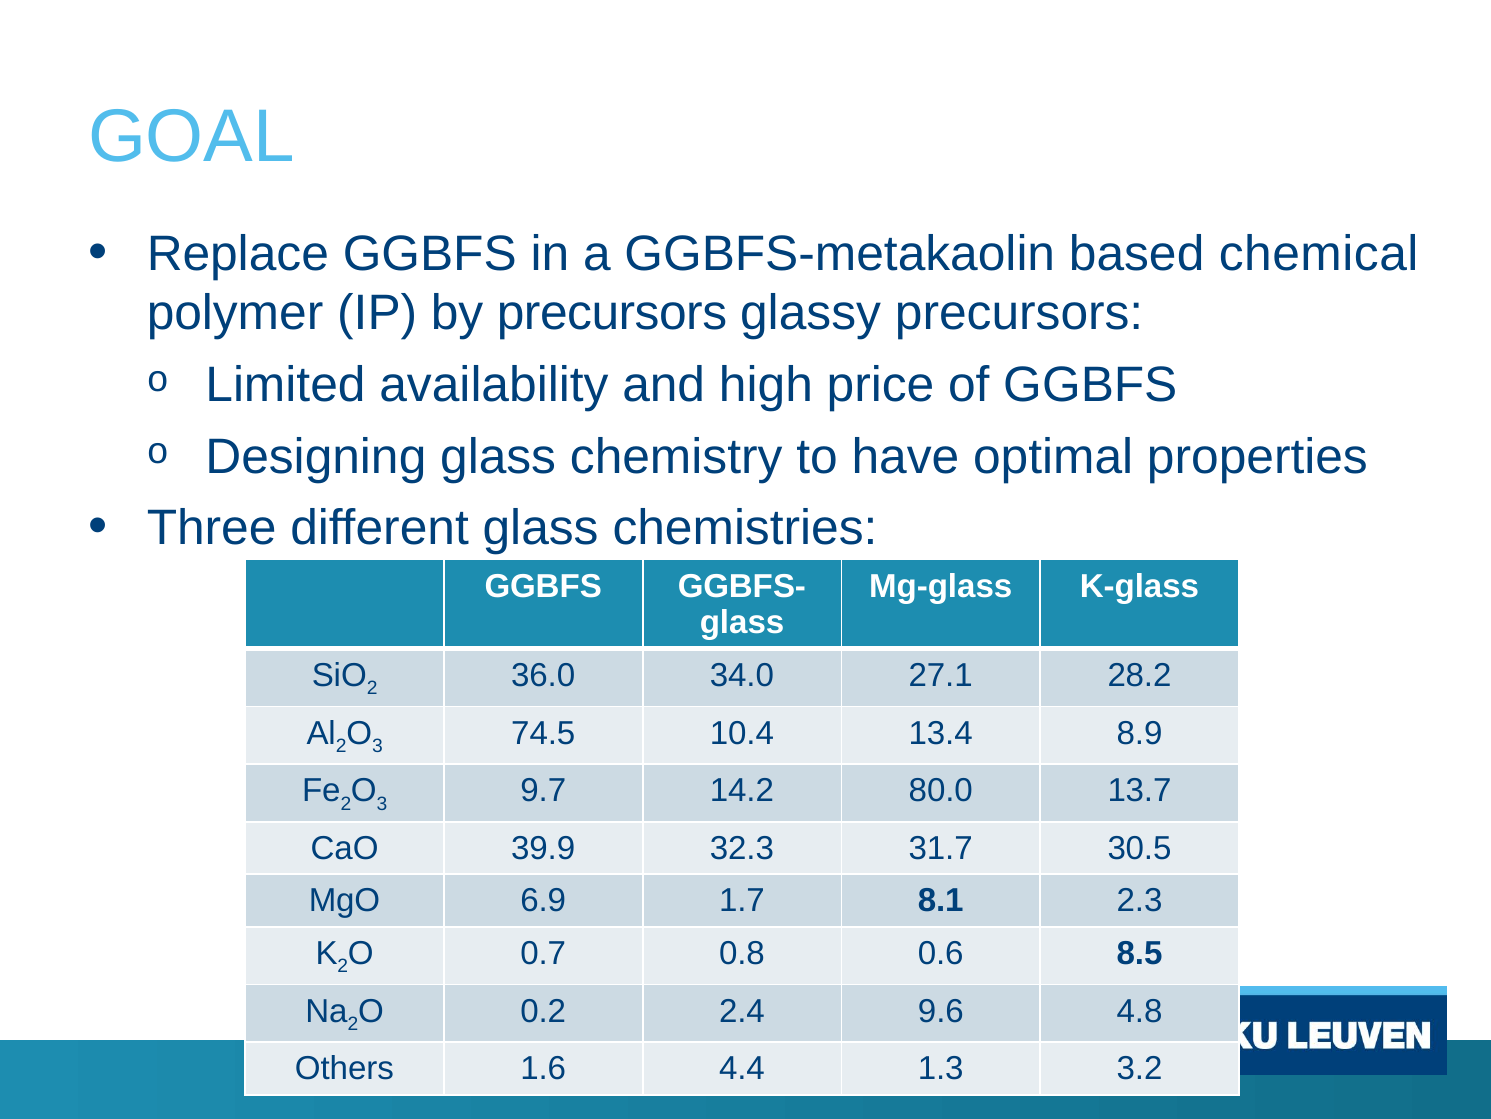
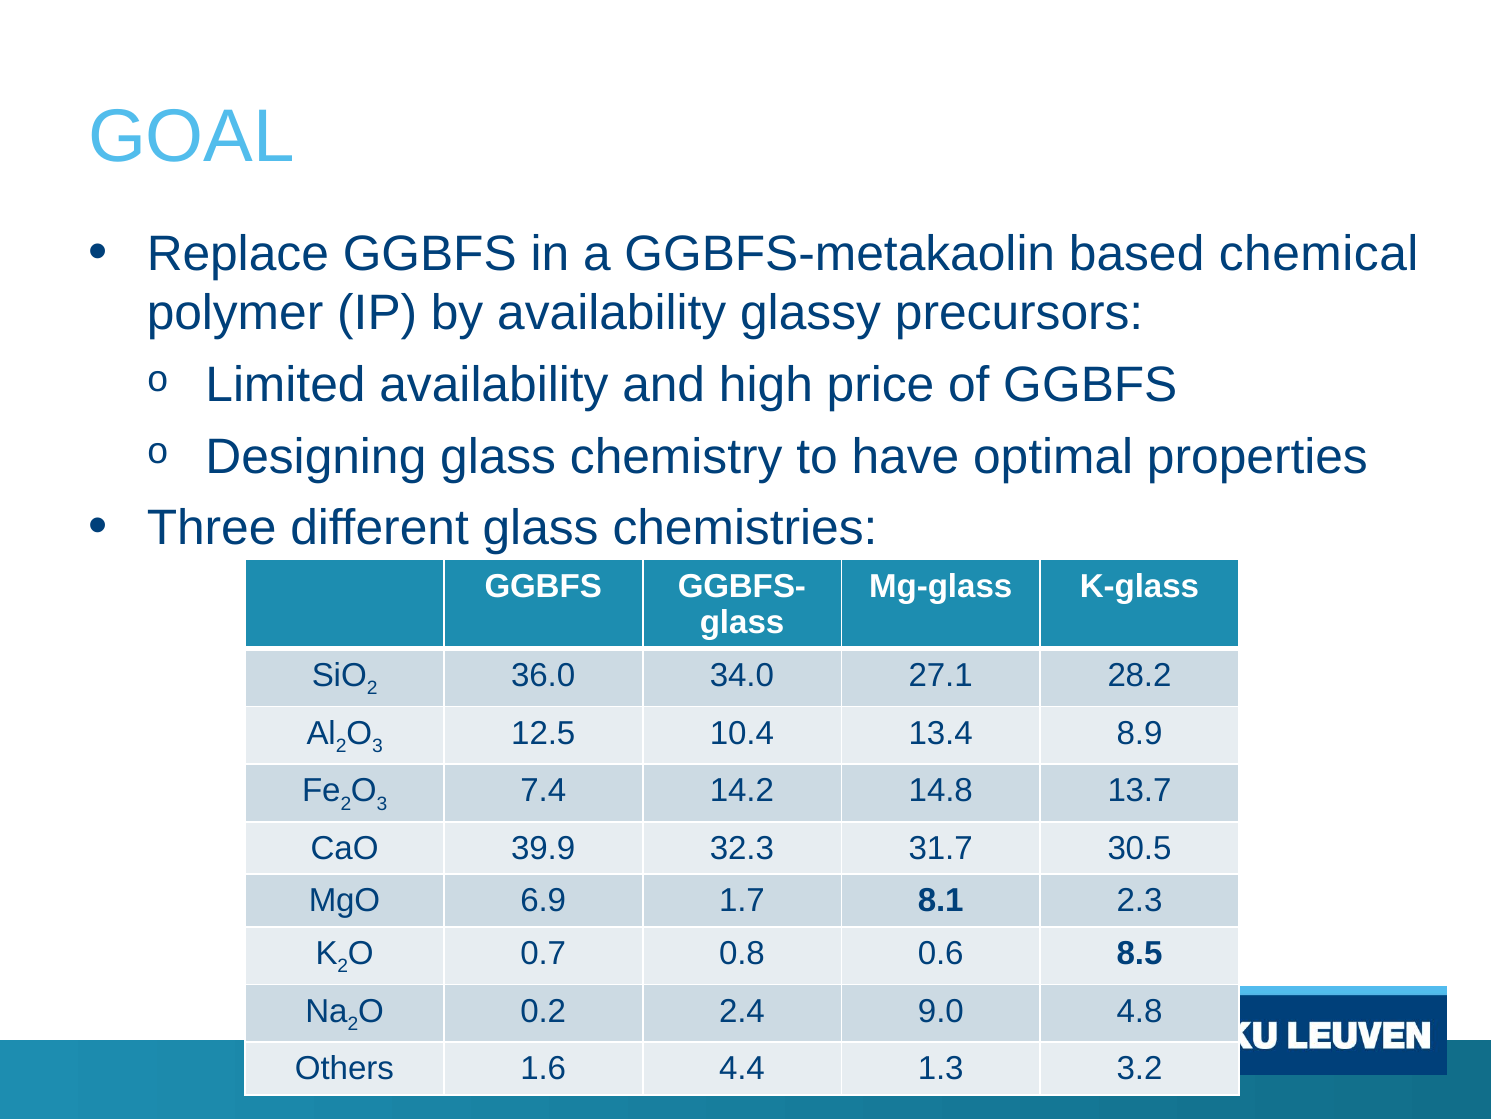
by precursors: precursors -> availability (612, 313)
74.5: 74.5 -> 12.5 (543, 733)
9.7: 9.7 -> 7.4 (543, 790)
80.0: 80.0 -> 14.8 (941, 790)
9.6: 9.6 -> 9.0 (941, 1010)
